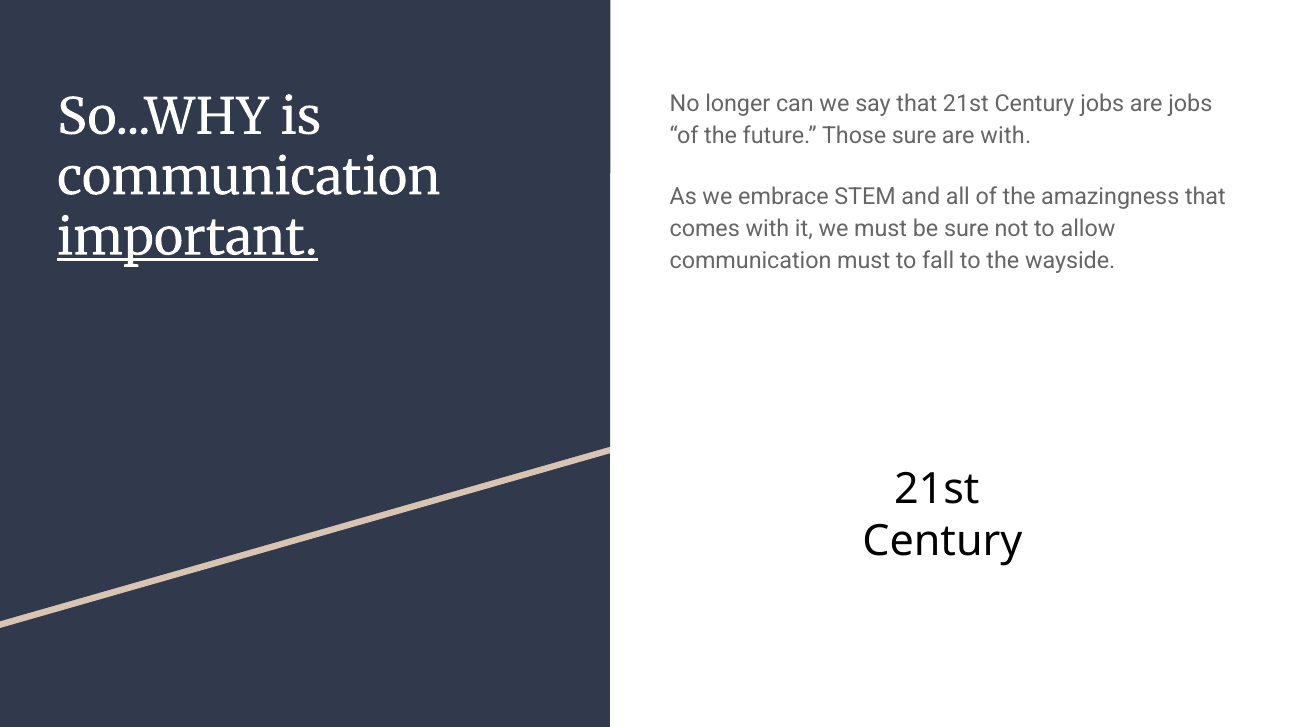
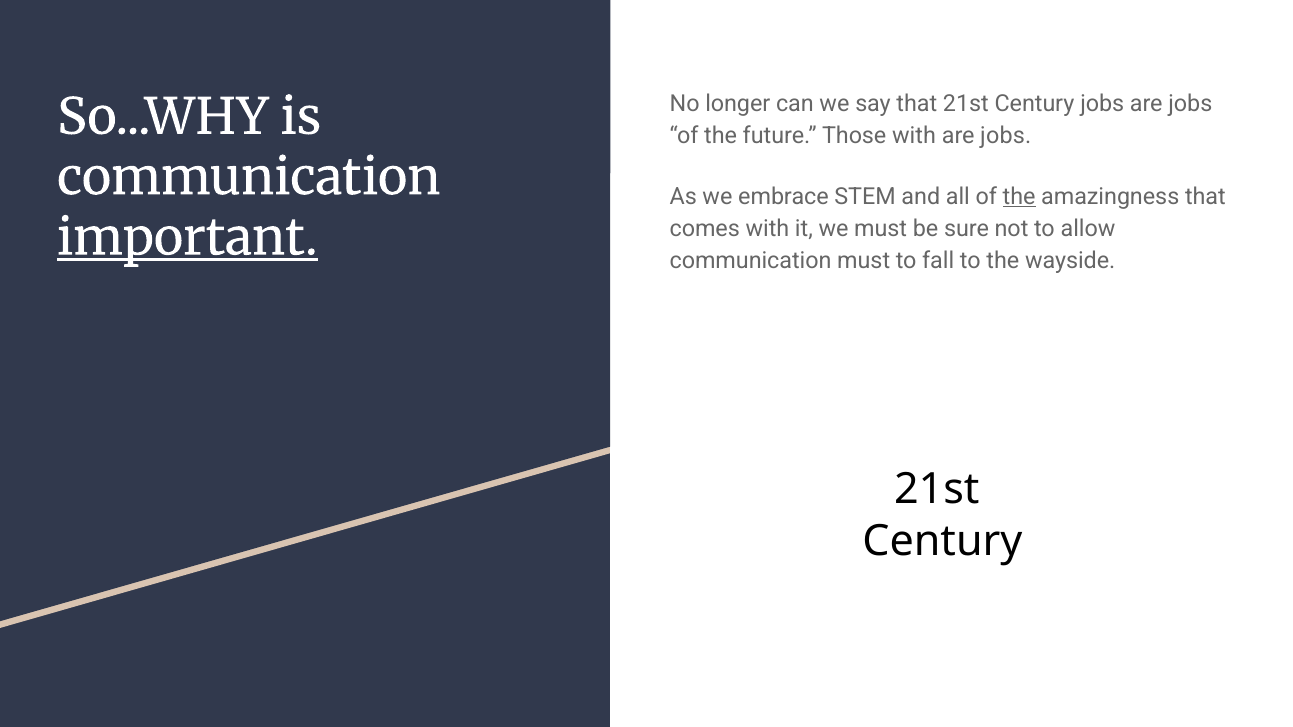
Those sure: sure -> with (914, 136)
with: with -> jobs (1006, 136)
the underline: none -> present (1019, 197)
